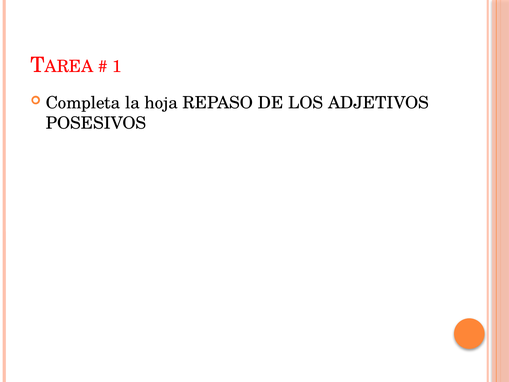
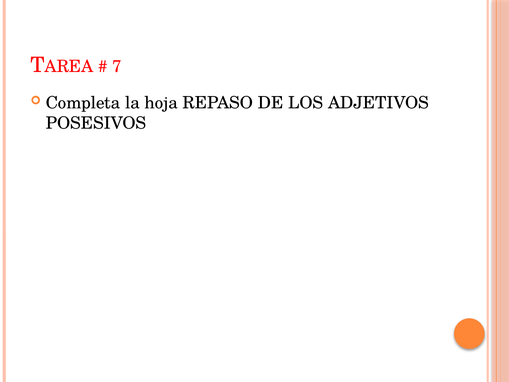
1: 1 -> 7 (117, 67)
